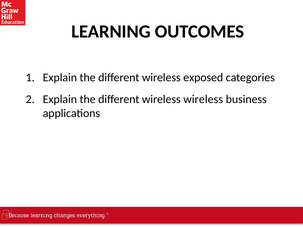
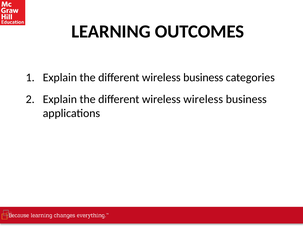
different wireless exposed: exposed -> business (203, 78)
